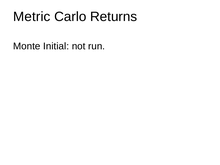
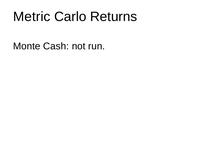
Initial: Initial -> Cash (56, 46)
